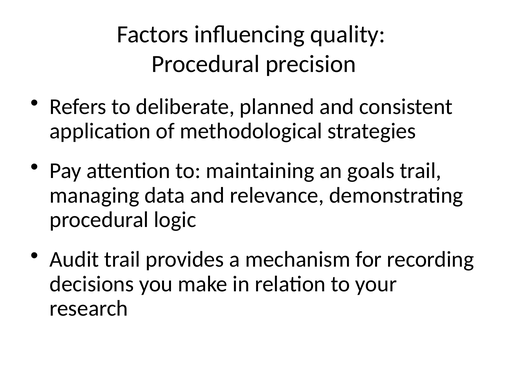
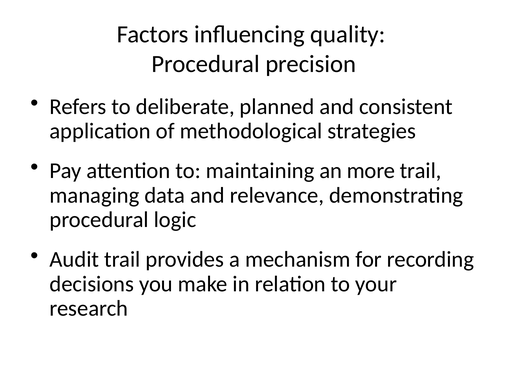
goals: goals -> more (371, 171)
